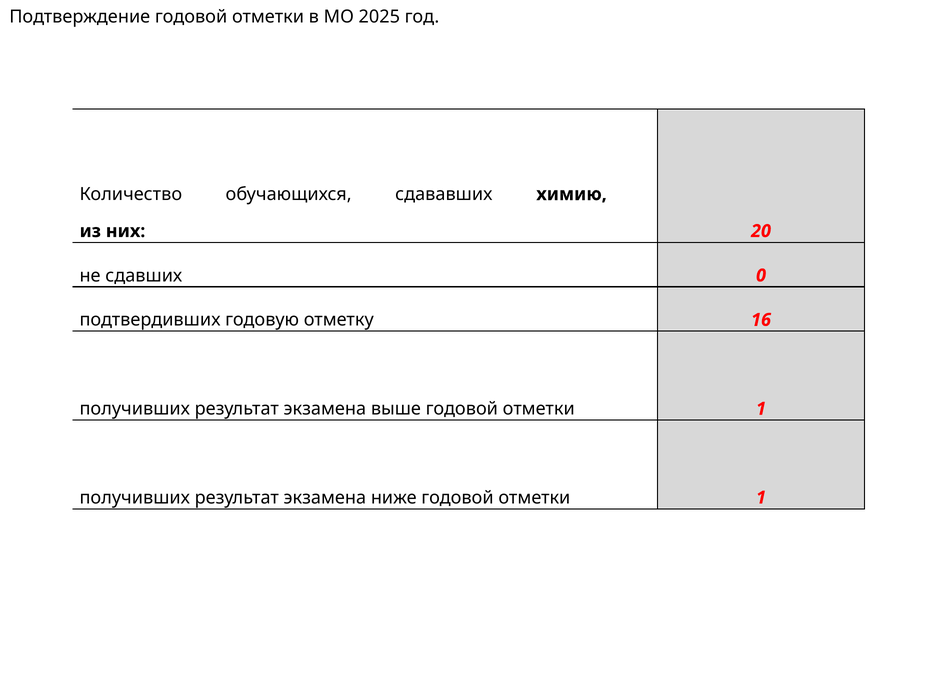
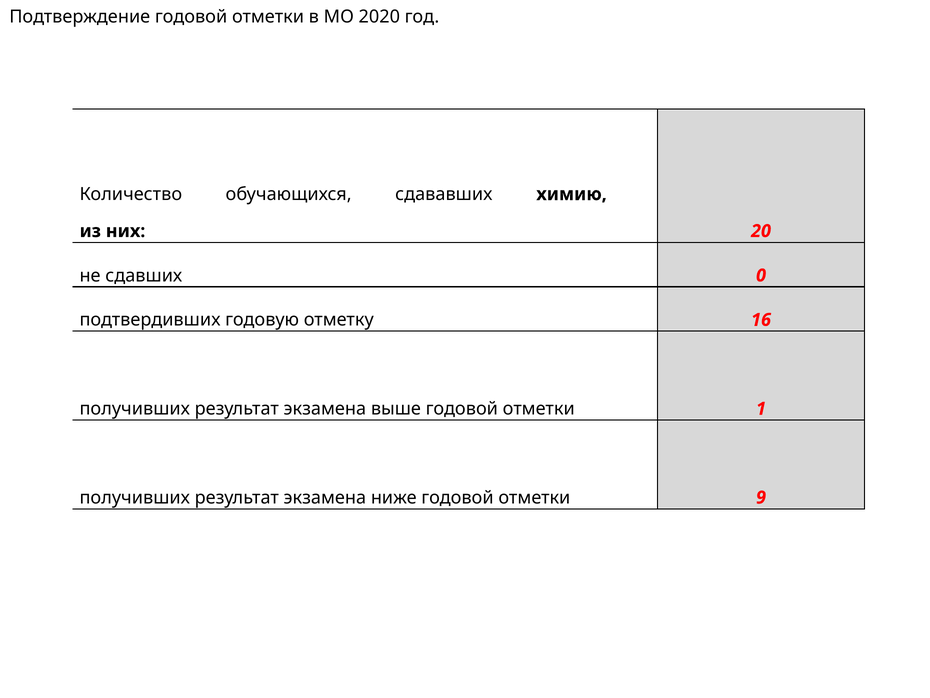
2025: 2025 -> 2020 (379, 17)
ниже годовой отметки 1: 1 -> 9 (761, 497)
